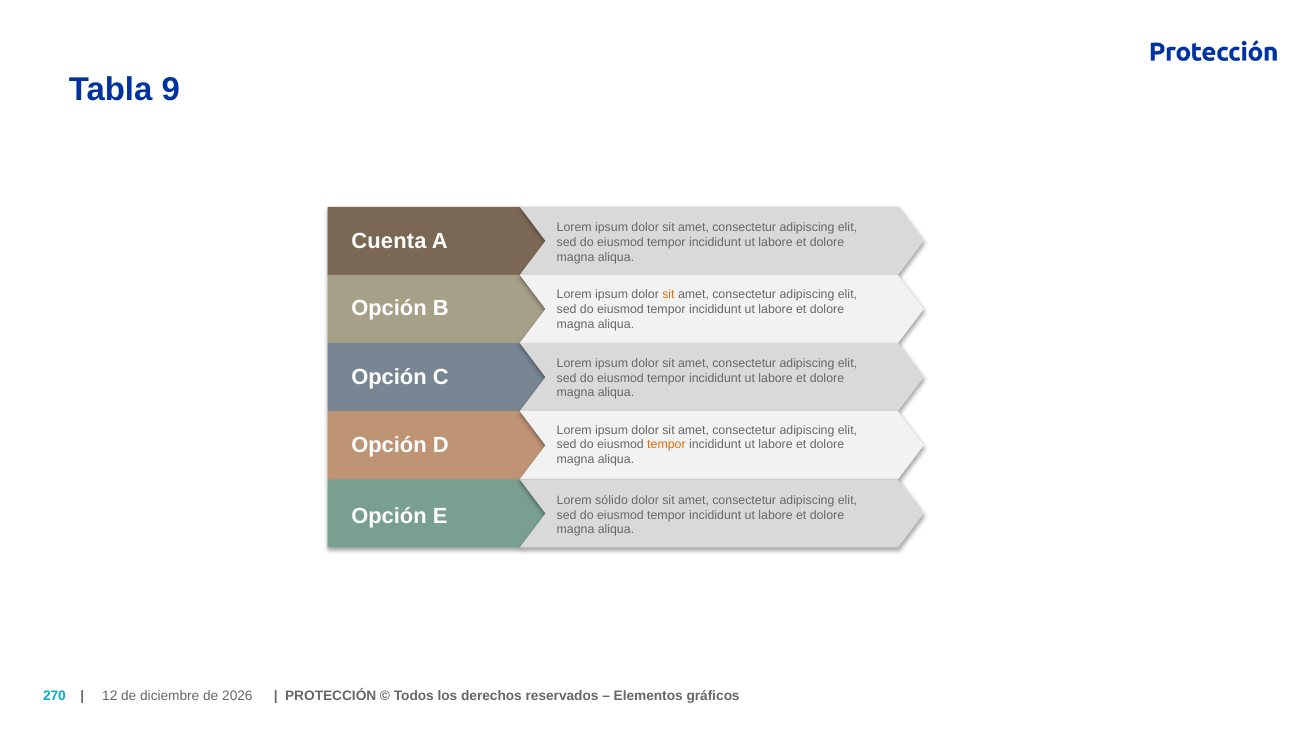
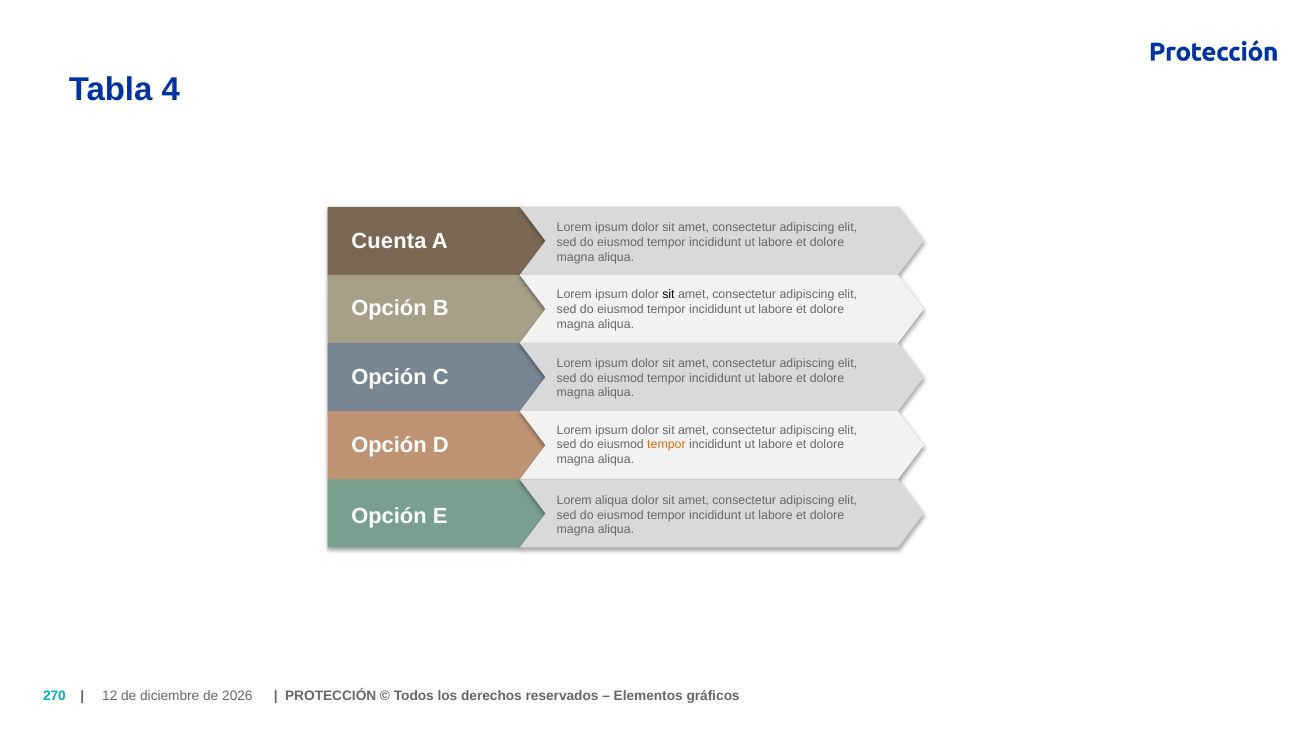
9: 9 -> 4 (171, 90)
sit colour: orange -> black (668, 295)
Lorem sólido: sólido -> aliqua (612, 500)
